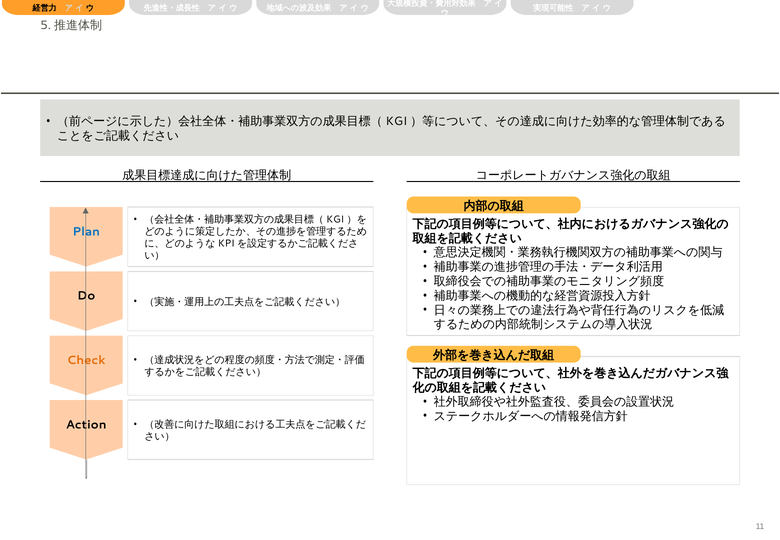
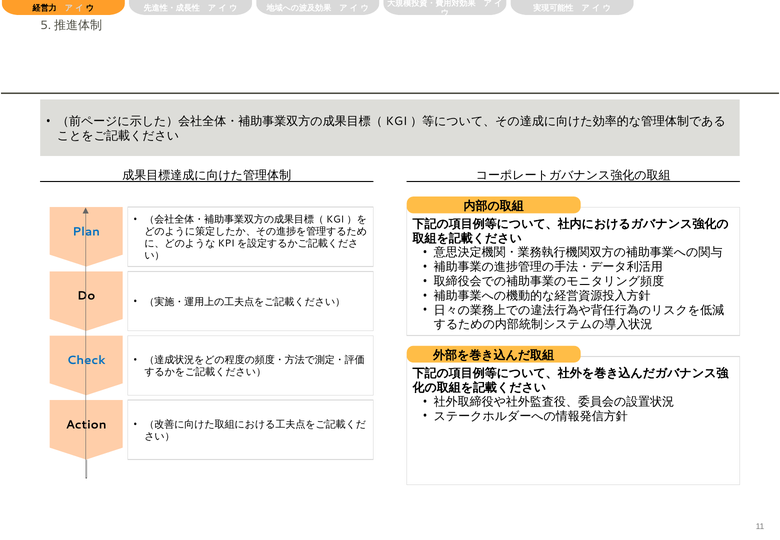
Check colour: orange -> blue (86, 360)
